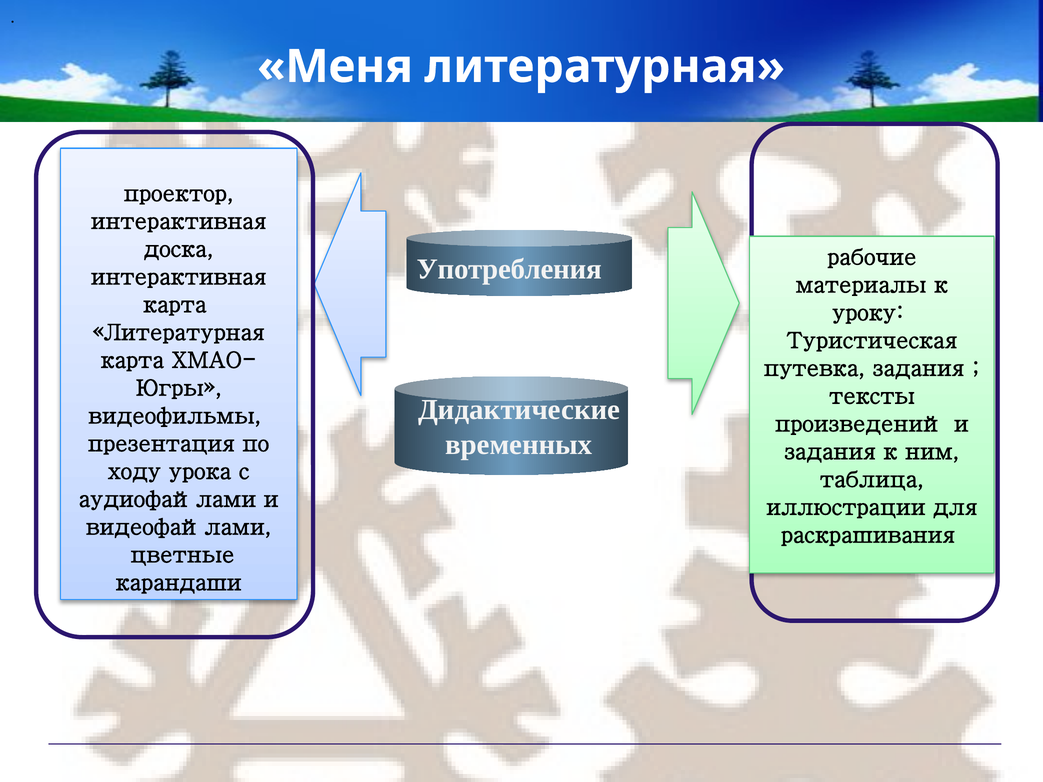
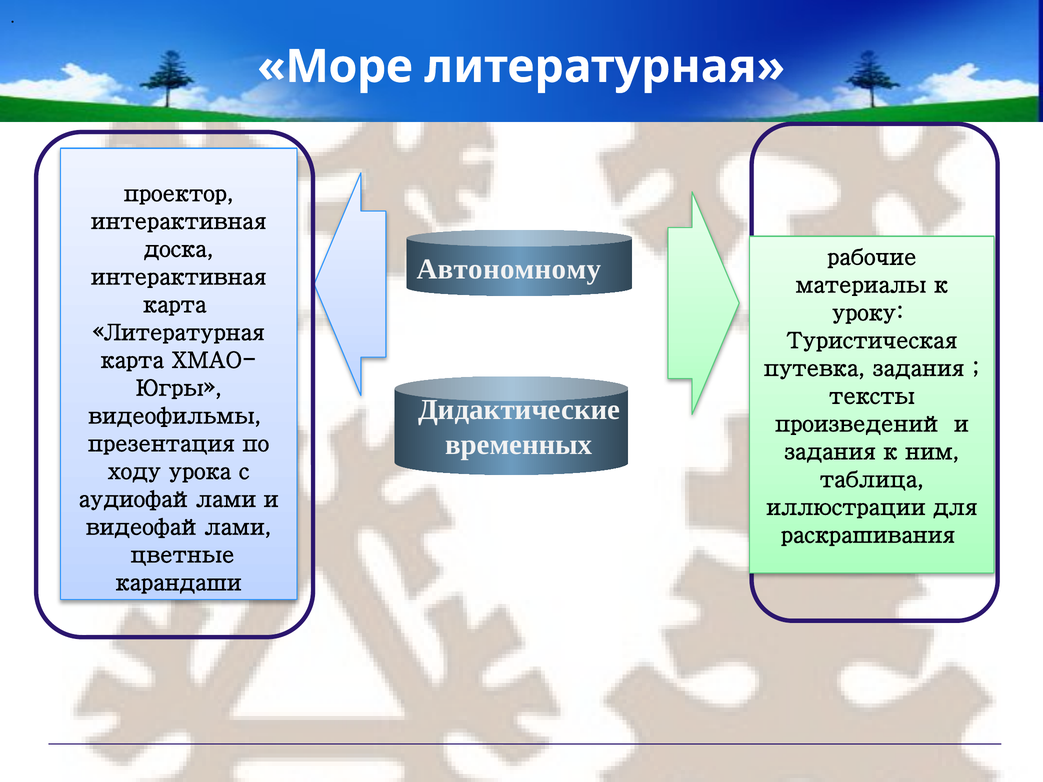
Меня: Меня -> Море (335, 67)
Употребления: Употребления -> Автономному (509, 269)
